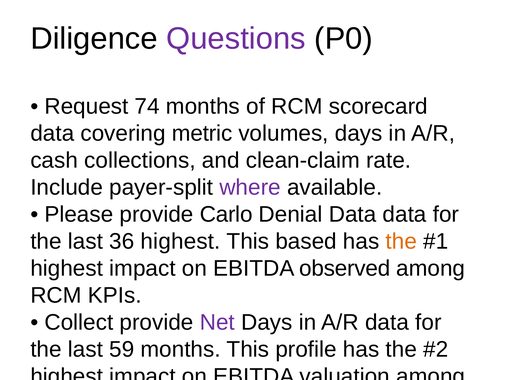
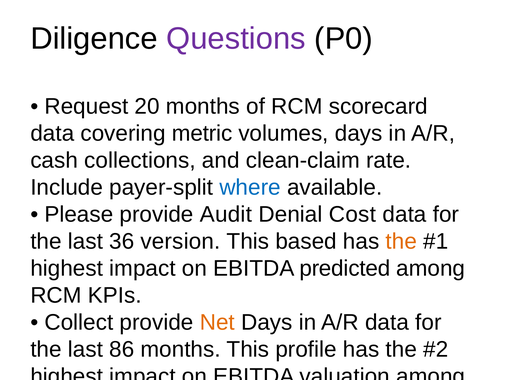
74: 74 -> 20 (147, 106)
where colour: purple -> blue (250, 187)
Carlo: Carlo -> Audit (226, 215)
Denial Data: Data -> Cost (352, 215)
36 highest: highest -> version (181, 242)
observed: observed -> predicted (345, 269)
Net colour: purple -> orange (217, 323)
59: 59 -> 86 (122, 350)
